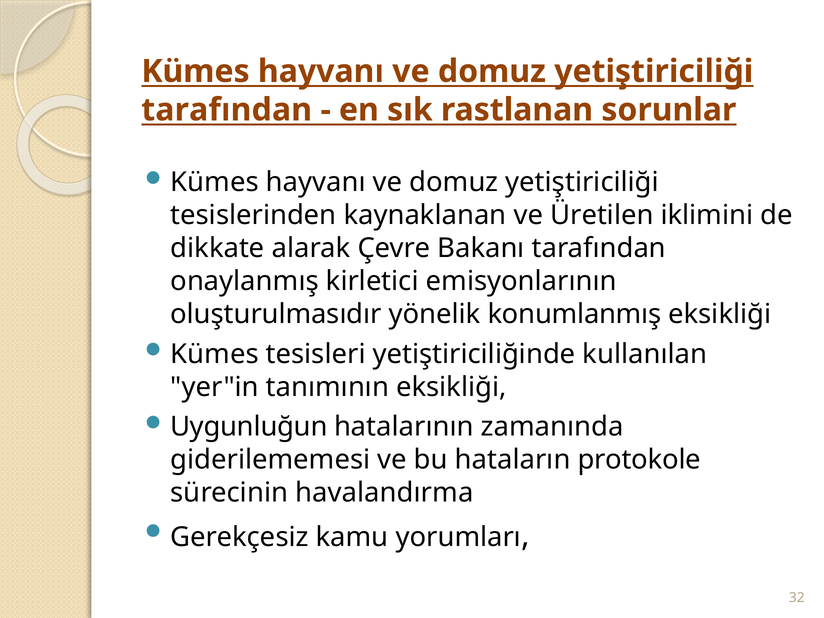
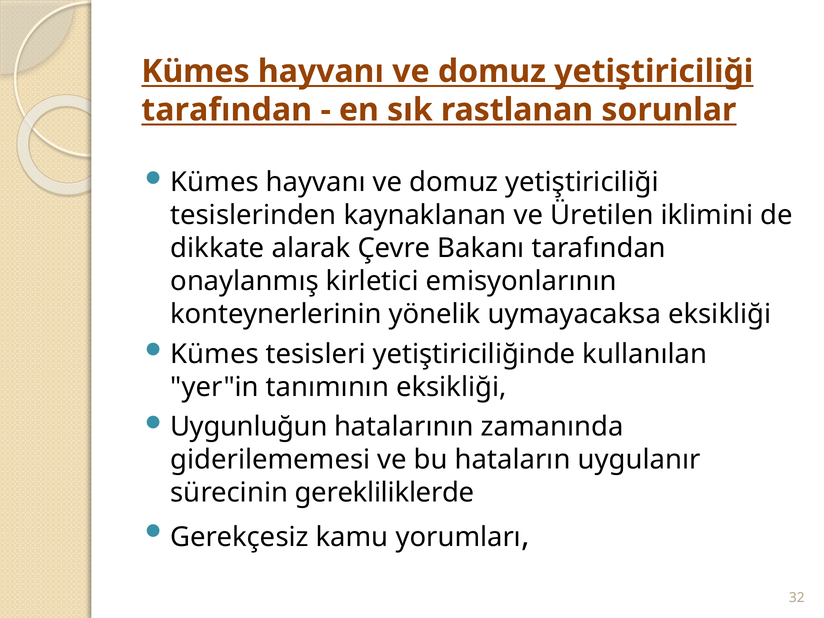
oluşturulmasıdır: oluşturulmasıdır -> konteynerlerinin (276, 314)
konumlanmış: konumlanmış -> uymayacaksa (574, 314)
protokole: protokole -> uygulanır (639, 460)
havalandırma: havalandırma -> gerekliliklerde (385, 493)
